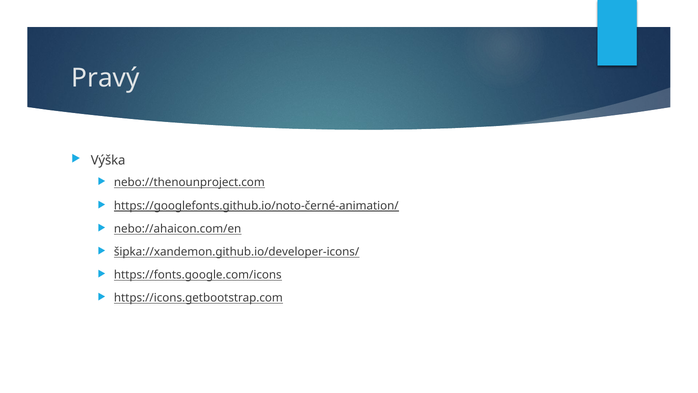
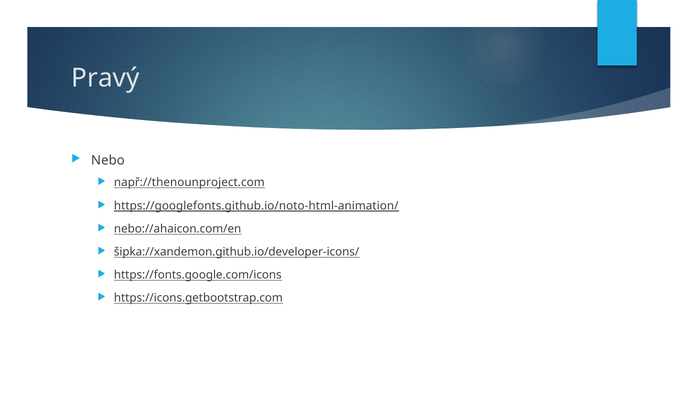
Výška: Výška -> Nebo (108, 160)
nebo://thenounproject.com: nebo://thenounproject.com -> např://thenounproject.com (189, 182)
https://googlefonts.github.io/noto-černé-animation/: https://googlefonts.github.io/noto-černé-animation/ -> https://googlefonts.github.io/noto-html-animation/ (256, 206)
